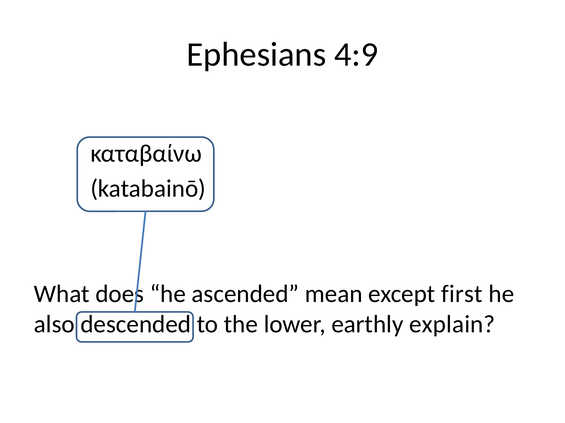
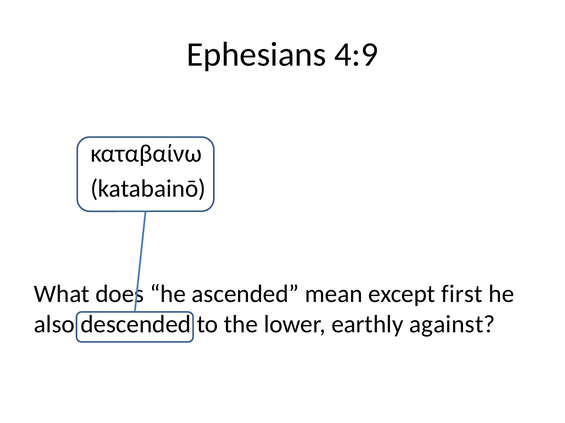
explain: explain -> against (452, 325)
